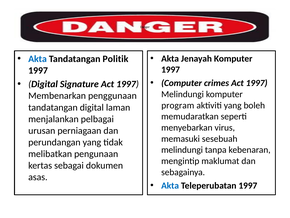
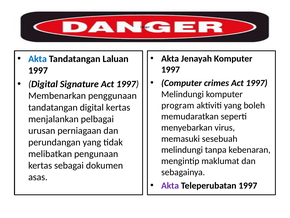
Politik: Politik -> Laluan (116, 59)
digital laman: laman -> kertas (118, 107)
Akta colour: blue -> purple (170, 185)
